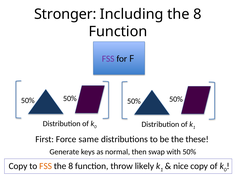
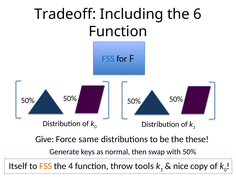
Stronger: Stronger -> Tradeoff (65, 14)
Including the 8: 8 -> 6 (197, 14)
FSS colour: purple -> blue (108, 59)
First: First -> Give (45, 139)
Copy: Copy -> Itself (18, 166)
8: 8 -> 4 (71, 166)
likely: likely -> tools (144, 166)
